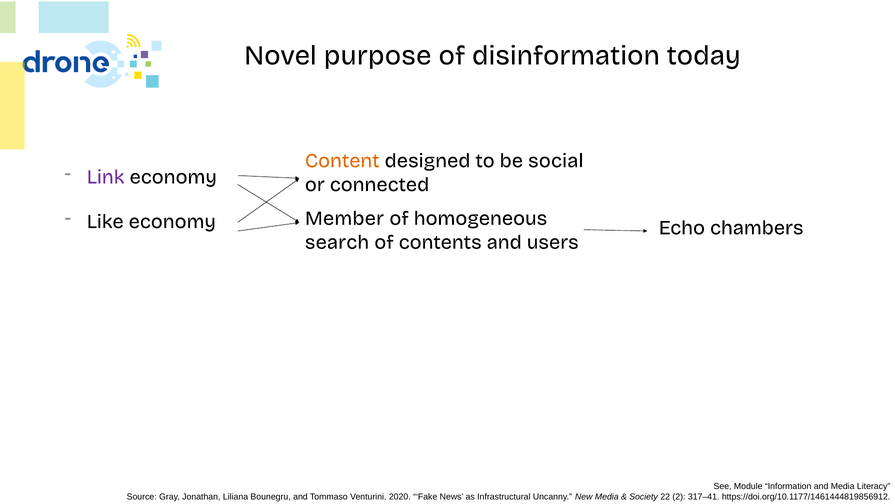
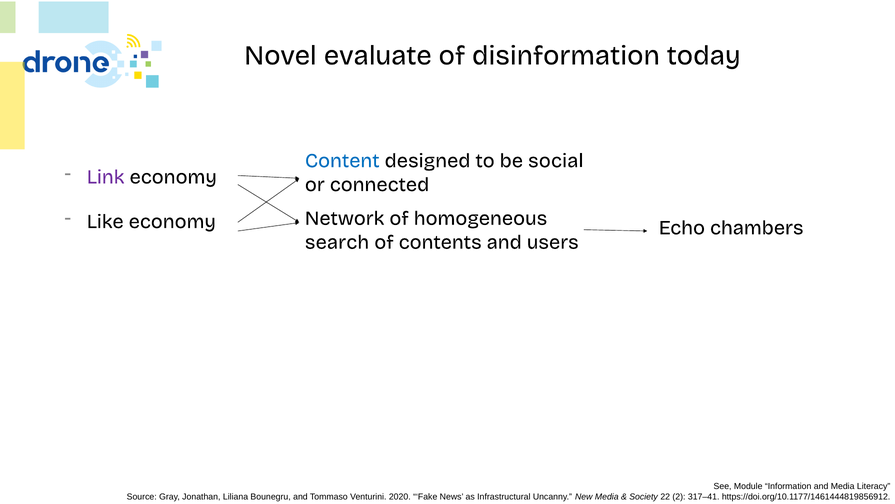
purpose: purpose -> evaluate (378, 55)
Content colour: orange -> blue (342, 160)
Member: Member -> Network (345, 218)
